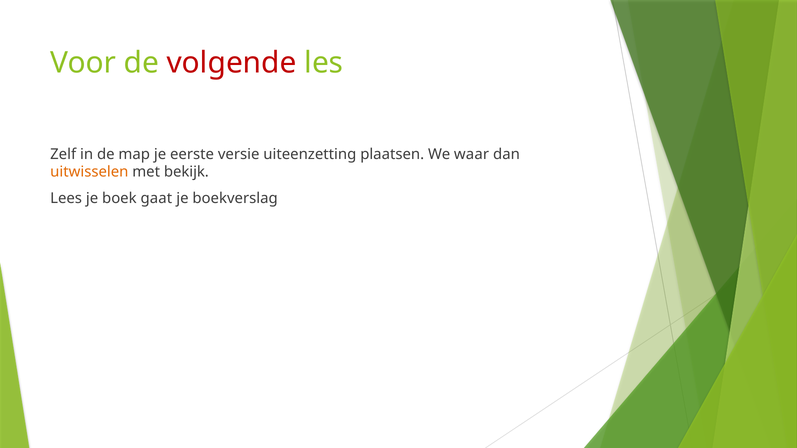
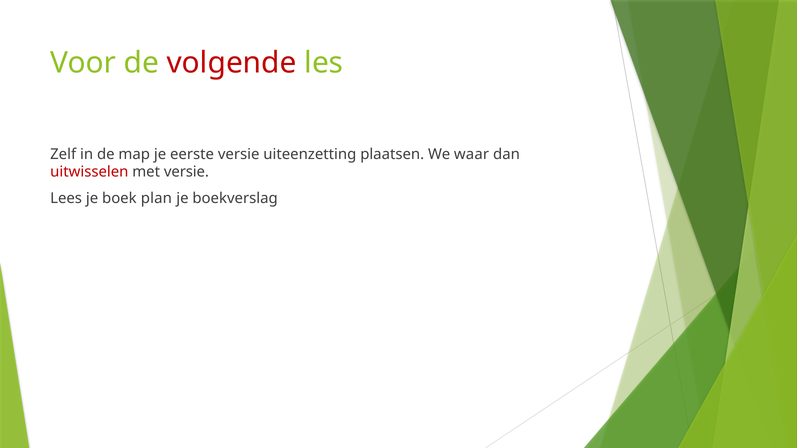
uitwisselen colour: orange -> red (89, 172)
met bekijk: bekijk -> versie (186, 172)
gaat: gaat -> plan (156, 198)
